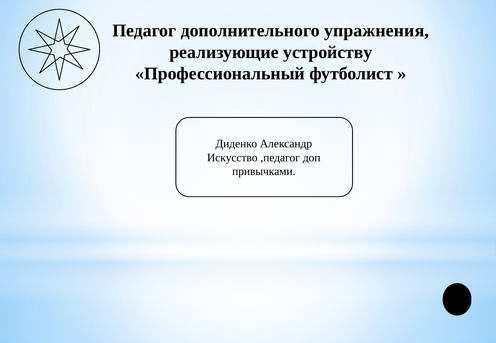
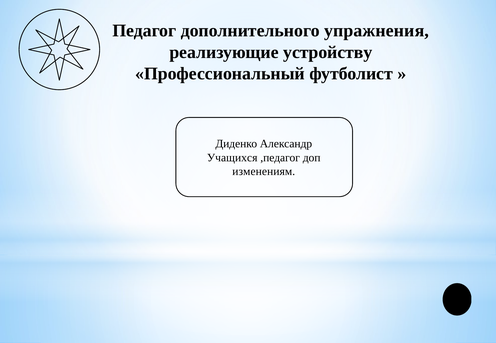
Искусство: Искусство -> Учащихся (232, 158)
привычками: привычками -> изменениям (264, 172)
